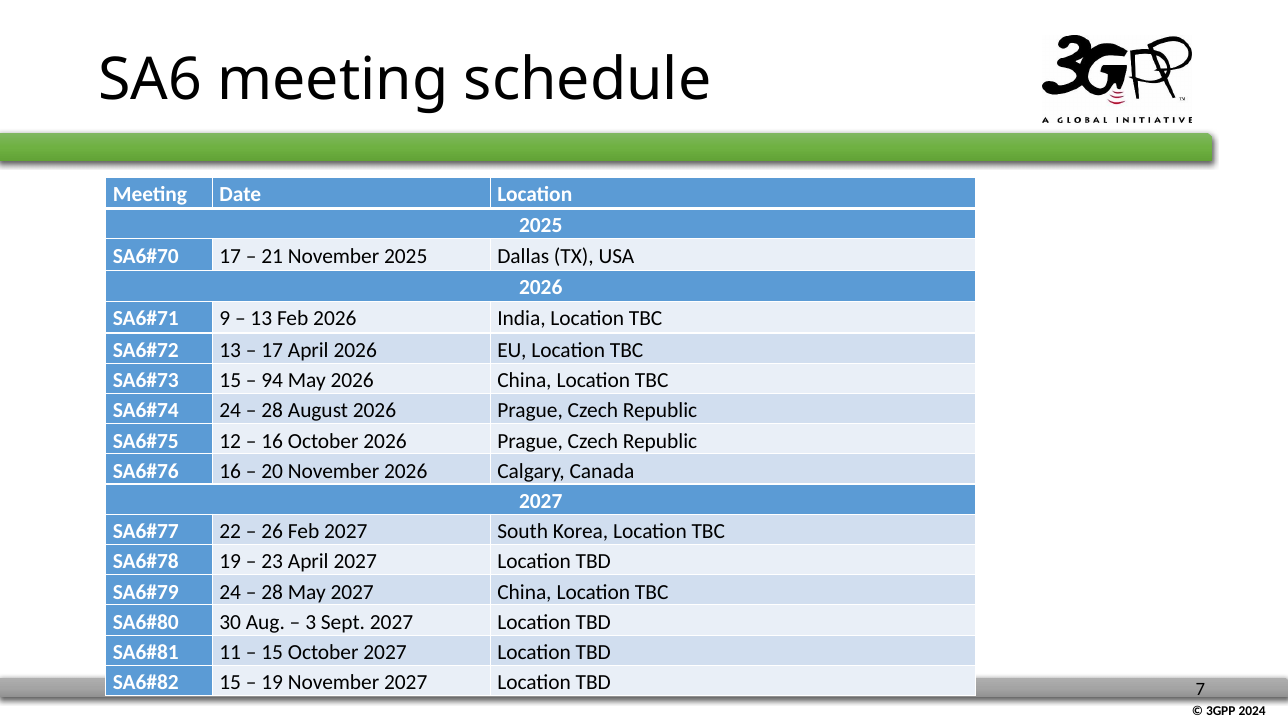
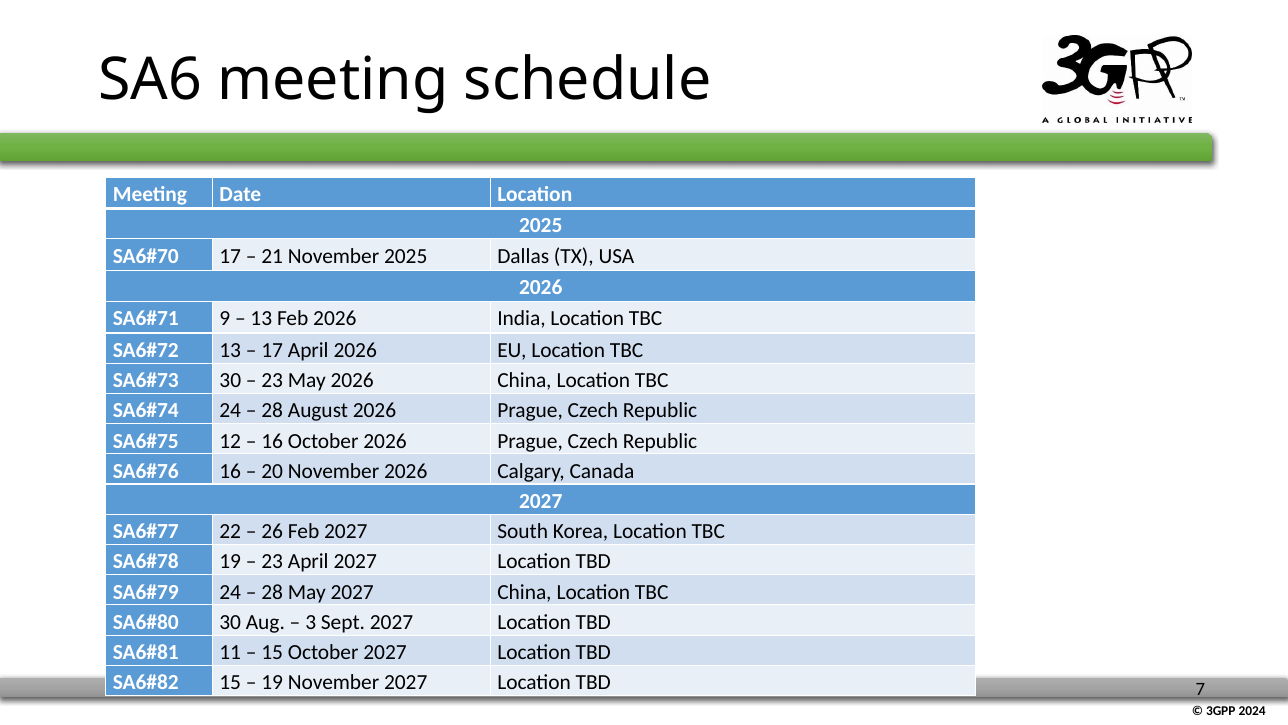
15: 15 -> 30 (230, 380)
94: 94 -> 23 (272, 380)
